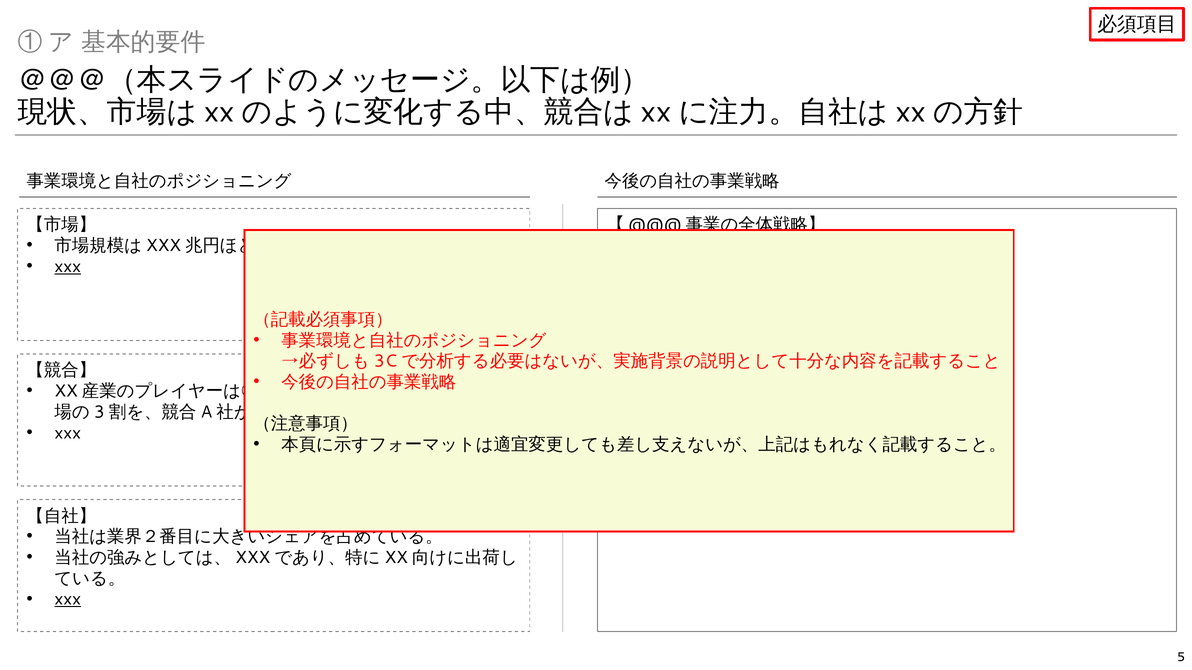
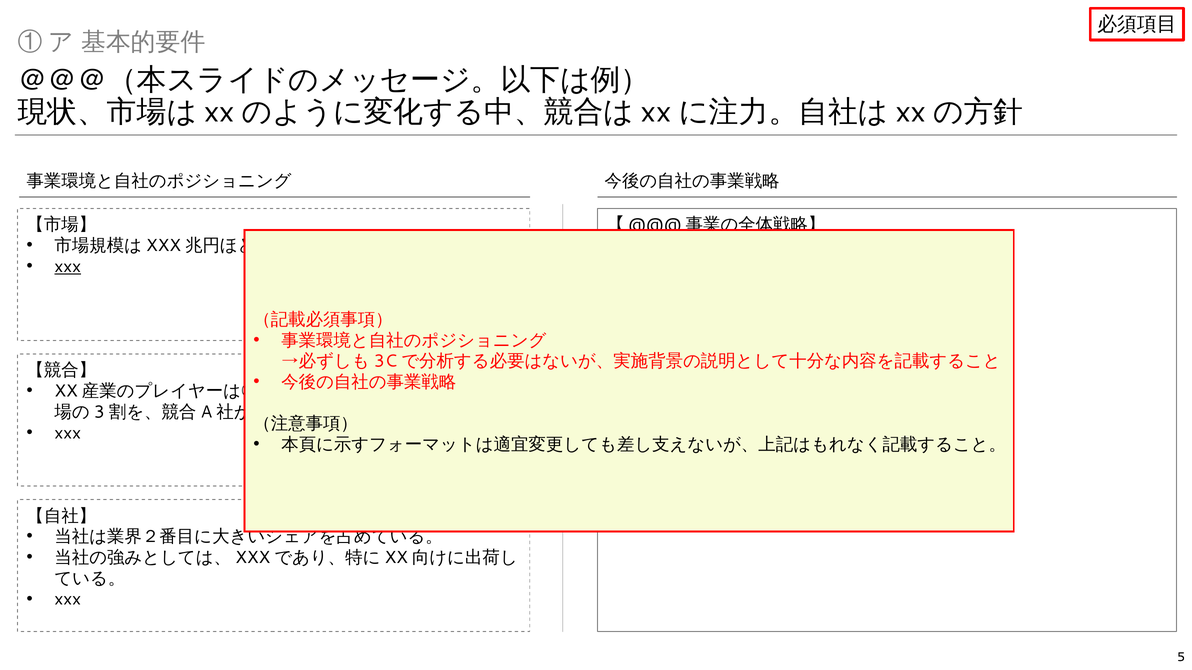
xxx underline: present -> none (68, 600)
